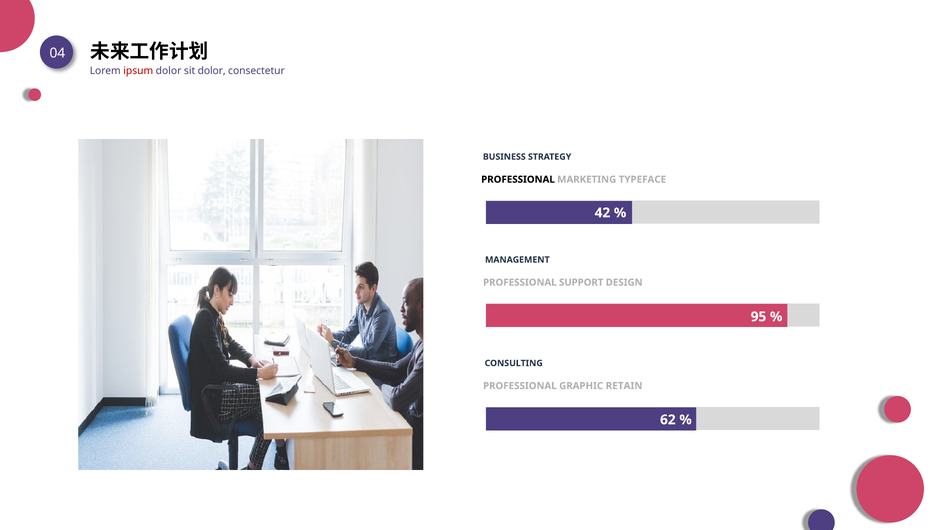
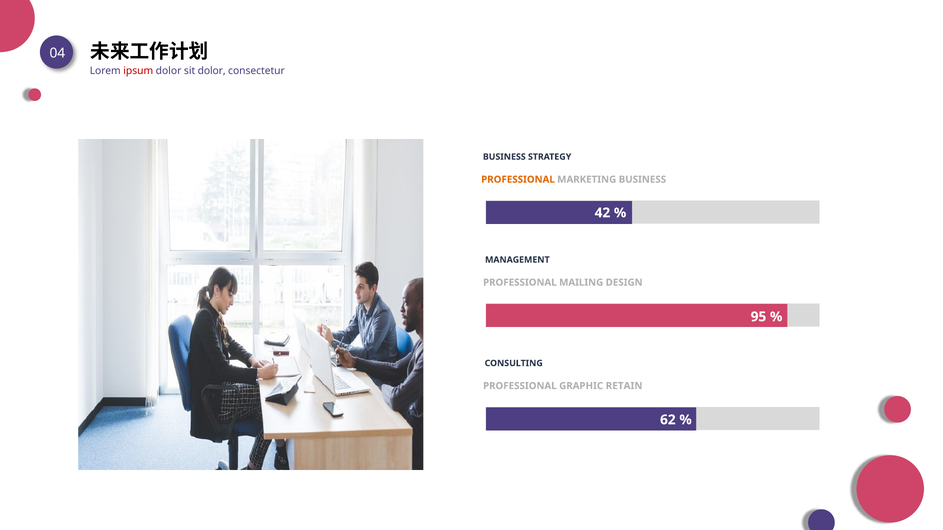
PROFESSIONAL colour: black -> orange (518, 180)
MARKETING TYPEFACE: TYPEFACE -> BUSINESS (642, 180)
SUPPORT: SUPPORT -> MAILING (581, 283)
